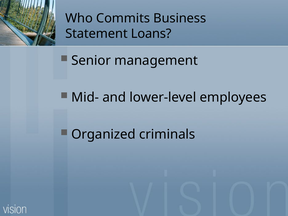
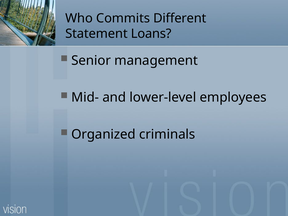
Business: Business -> Different (180, 18)
